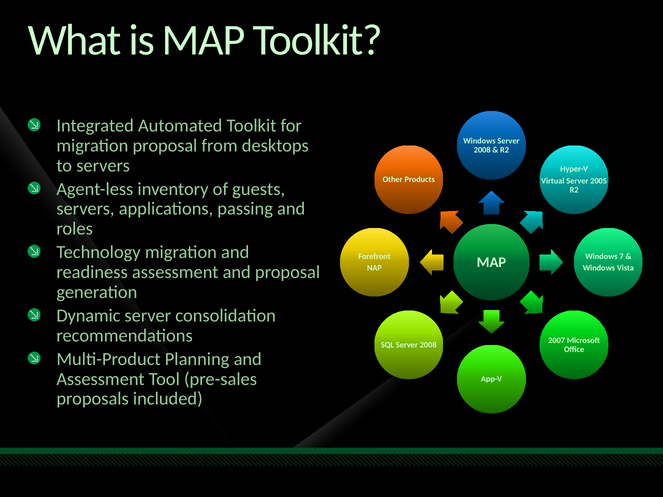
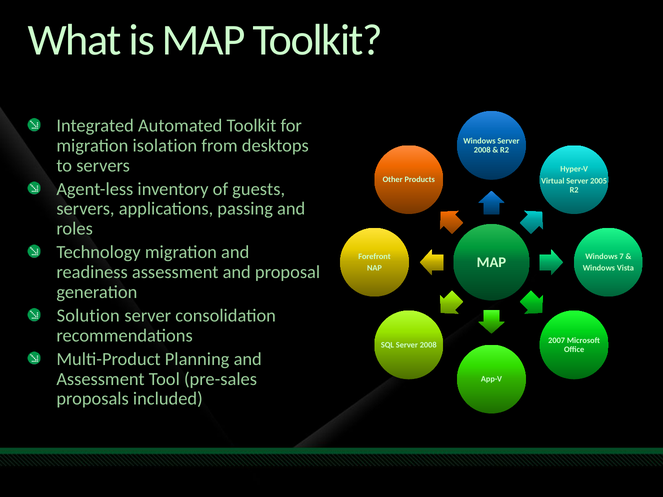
migration proposal: proposal -> isolation (165, 146)
Dynamic: Dynamic -> Solution (88, 316)
